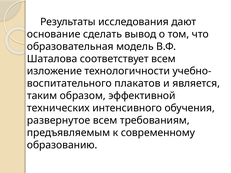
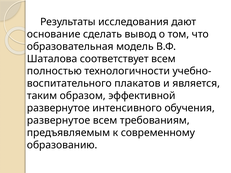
изложение: изложение -> полностью (54, 71)
технических: технических -> развернутое (58, 108)
